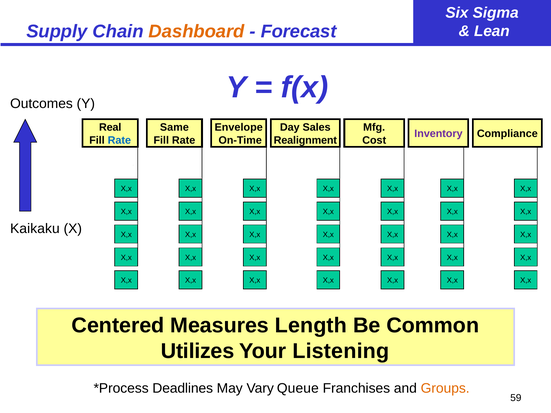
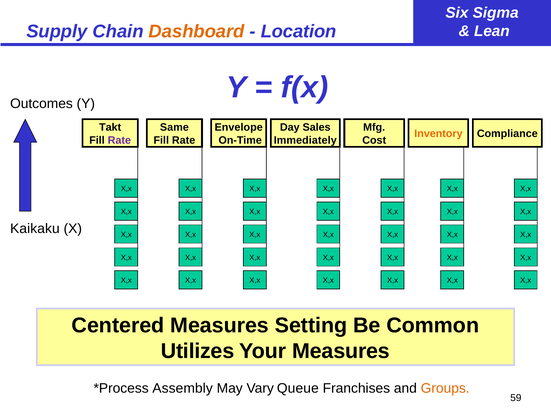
Forecast: Forecast -> Location (299, 32)
Real: Real -> Takt (110, 127)
Inventory colour: purple -> orange (438, 134)
Rate colour: blue -> purple (119, 140)
Realignment: Realignment -> Immediately (305, 140)
Length: Length -> Setting (311, 326)
Your Listening: Listening -> Measures (341, 351)
Deadlines: Deadlines -> Assembly (183, 388)
